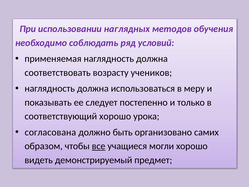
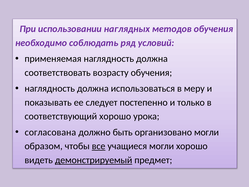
возрасту учеников: учеников -> обучения (151, 73)
организовано самих: самих -> могли (207, 132)
демонстрируемый underline: none -> present (94, 160)
